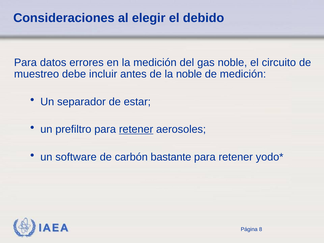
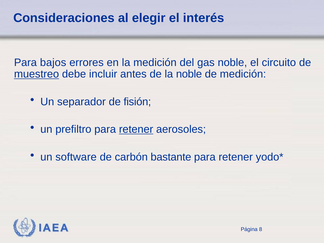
debido: debido -> interés (204, 18)
datos: datos -> bajos (53, 62)
muestreo underline: none -> present (37, 74)
estar: estar -> fisión (137, 102)
